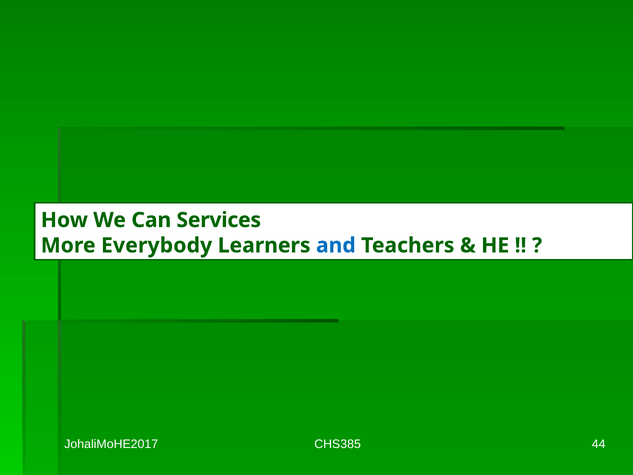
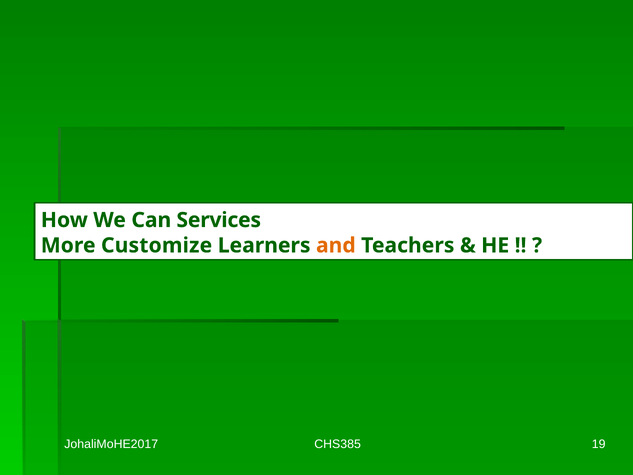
Everybody: Everybody -> Customize (157, 245)
and colour: blue -> orange (336, 245)
44: 44 -> 19 (599, 444)
